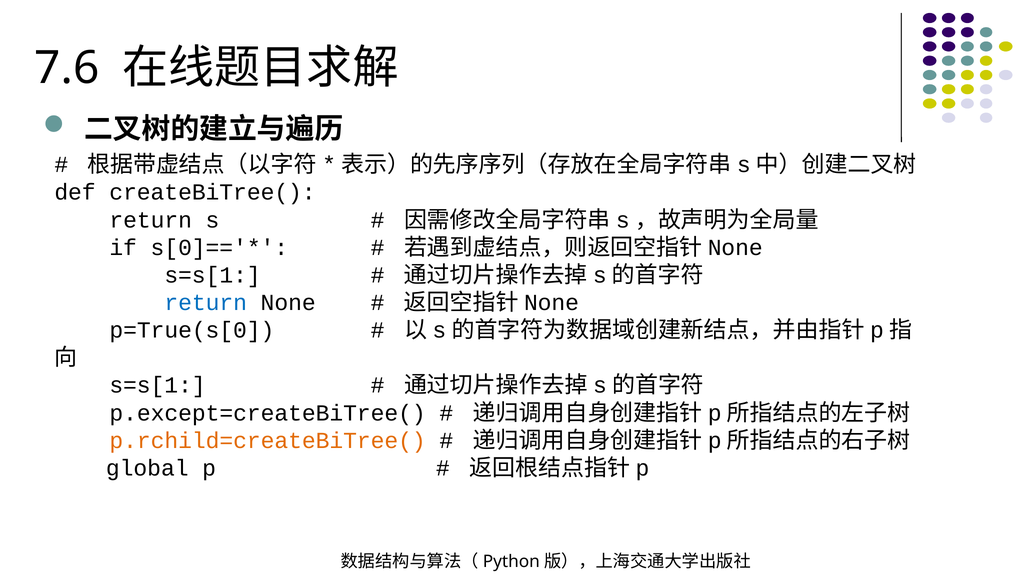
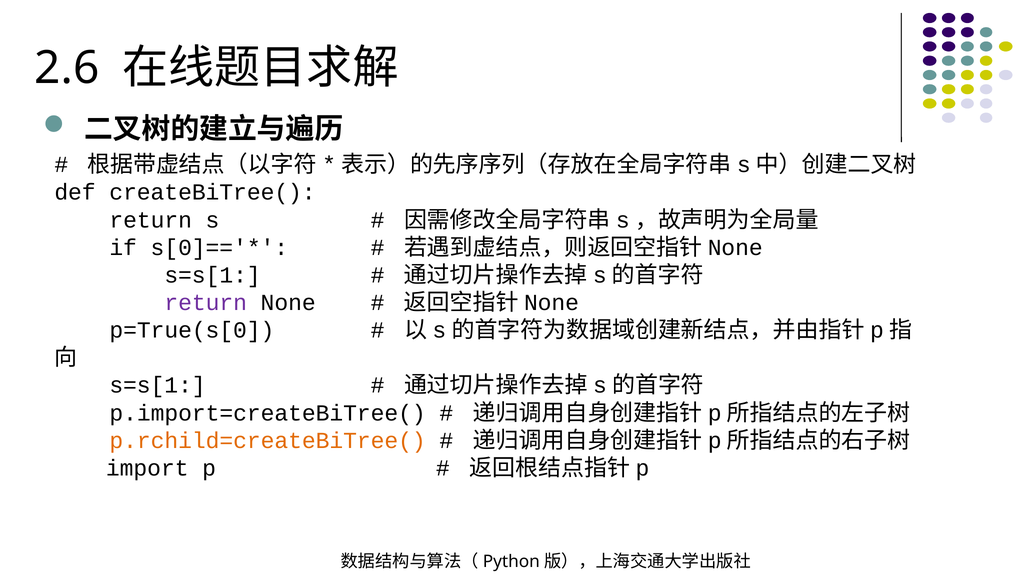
7.6: 7.6 -> 2.6 (67, 68)
return colour: blue -> purple (206, 303)
p.except=createBiTree(: p.except=createBiTree( -> p.import=createBiTree( (268, 413)
global: global -> import (147, 468)
